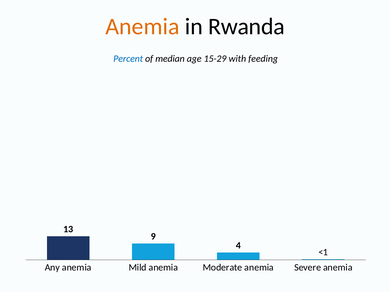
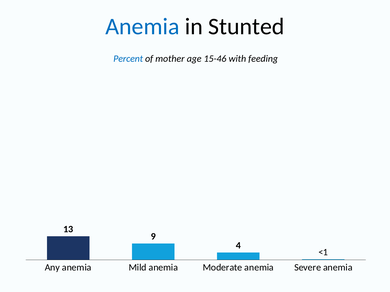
Anemia colour: orange -> blue (142, 27)
Rwanda: Rwanda -> Stunted (246, 27)
median: median -> mother (170, 59)
15-29: 15-29 -> 15-46 (215, 59)
